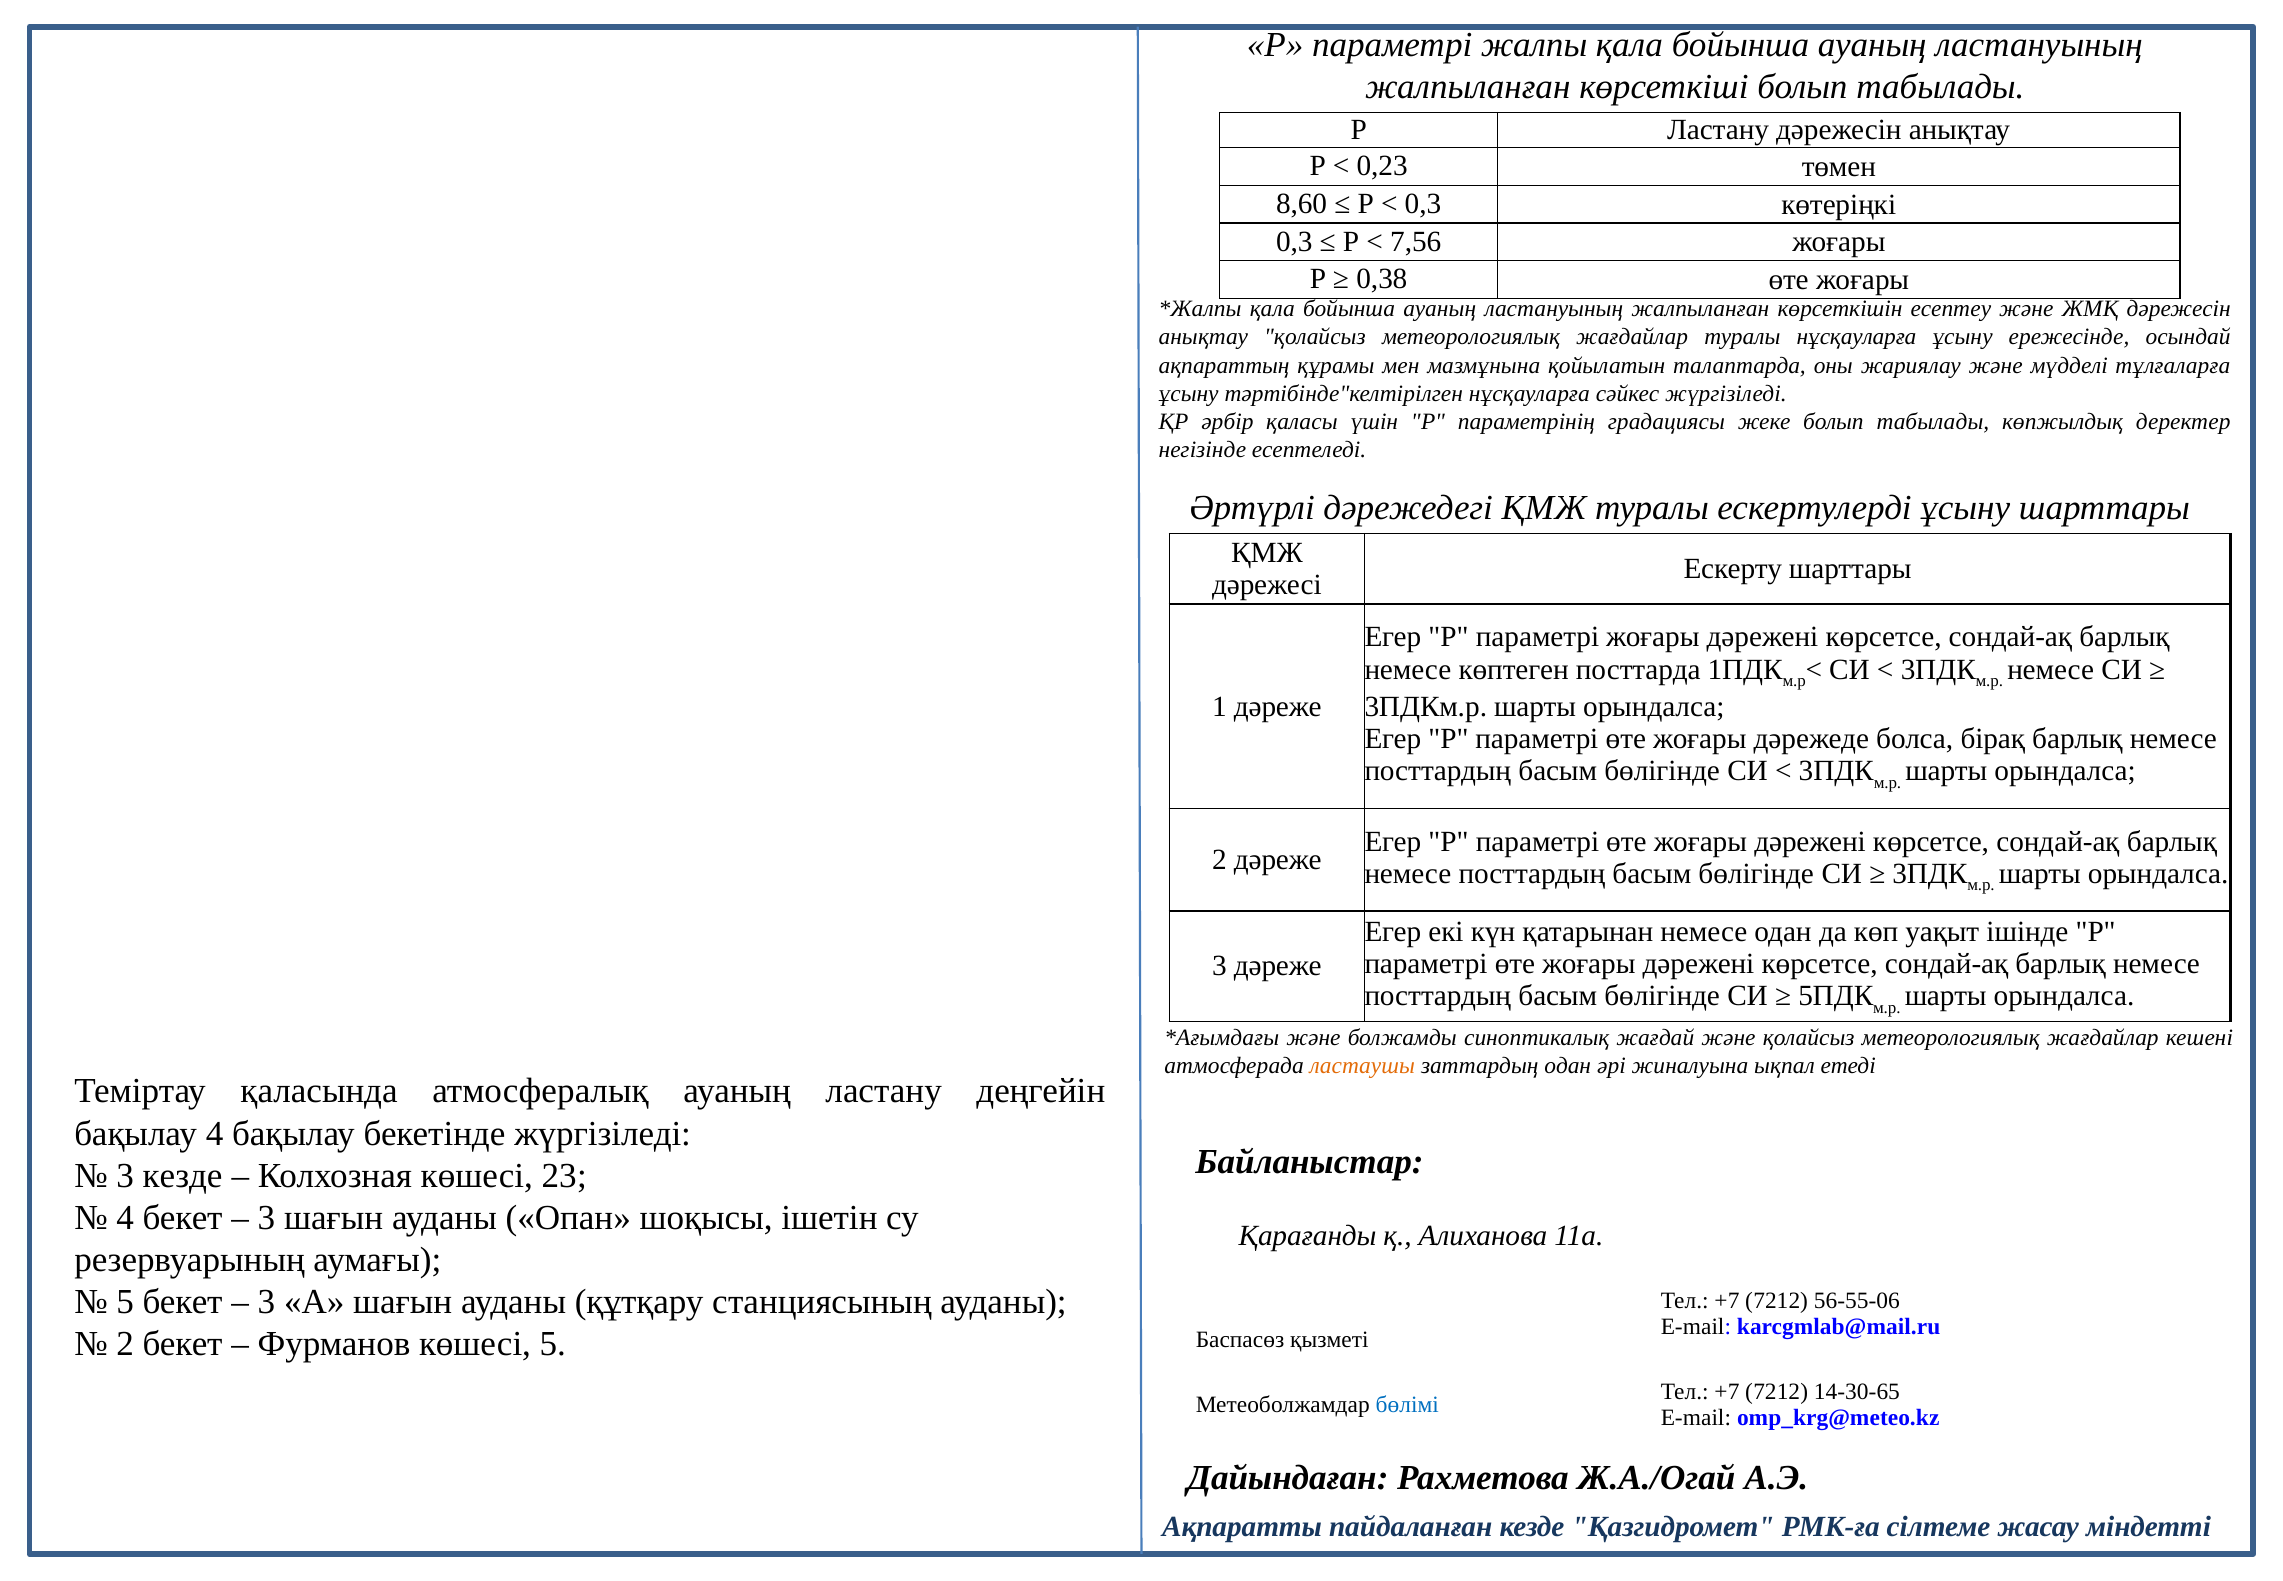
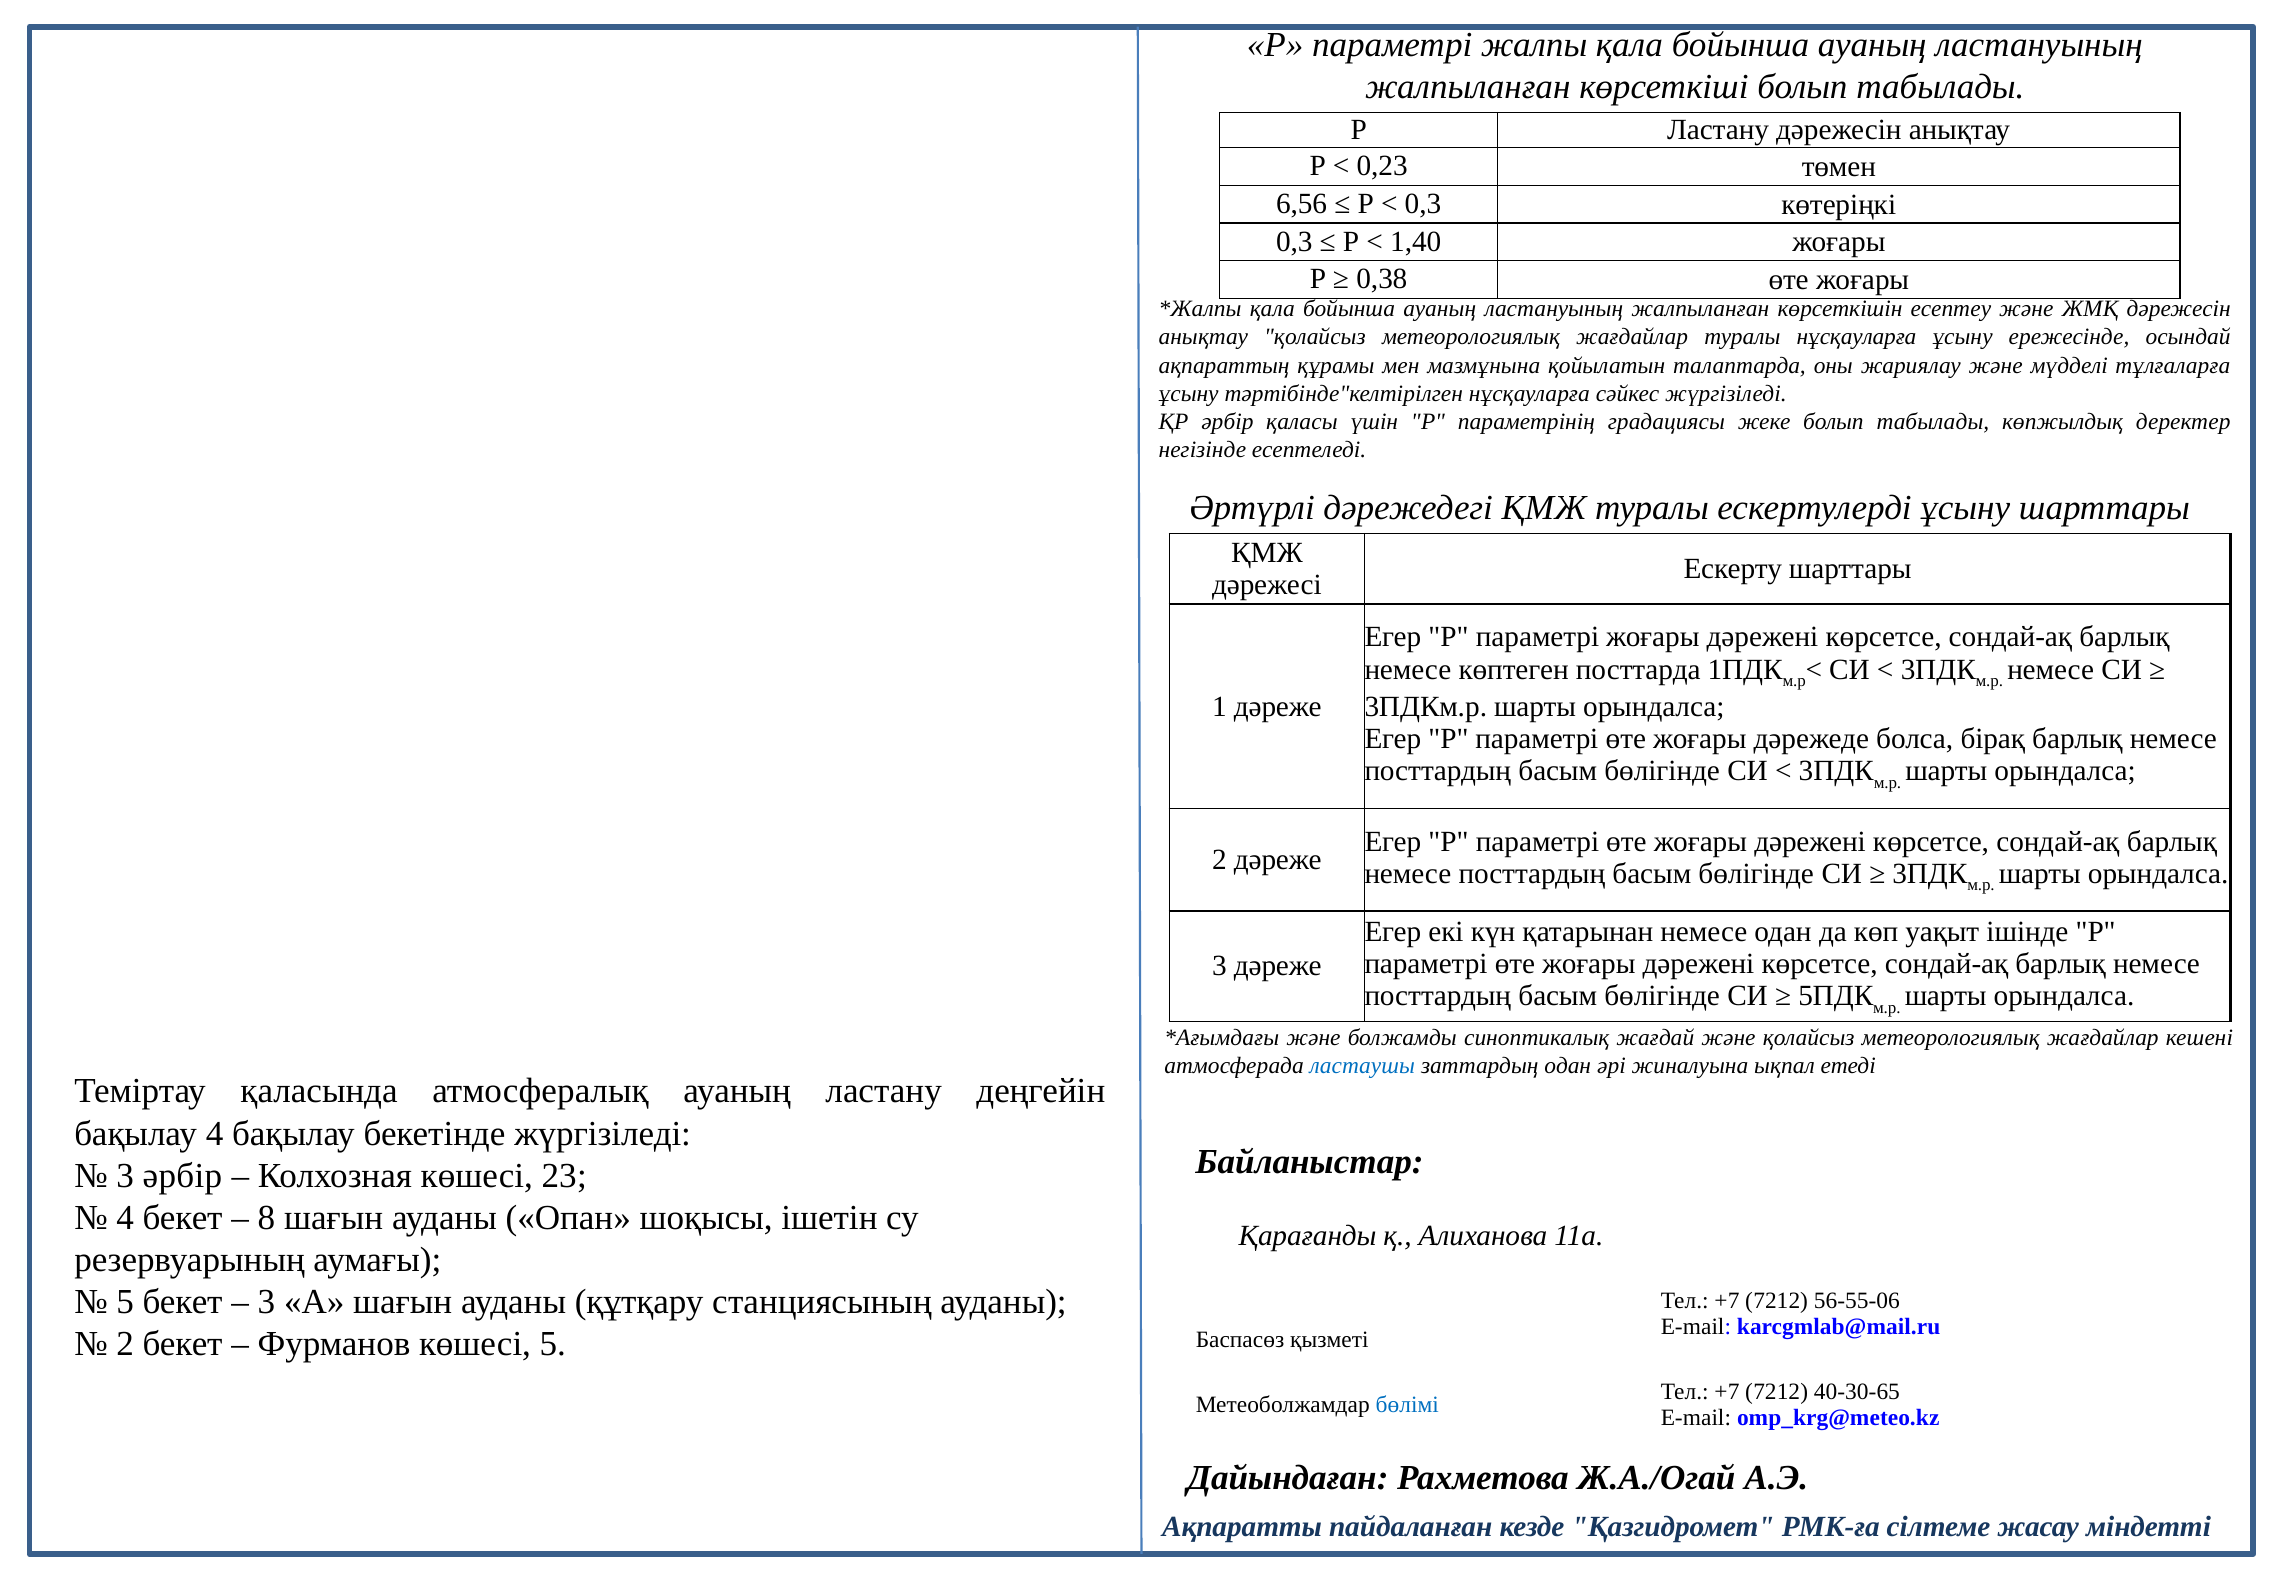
8,60: 8,60 -> 6,56 (1302, 204)
7,56: 7,56 -> 1,40 (1416, 242)
ластаушы colour: orange -> blue (1362, 1066)
3 кезде: кезде -> әрбір (182, 1175)
3: 3 -> 8 (266, 1217)
14-30-65: 14-30-65 -> 40-30-65 (1857, 1391)
